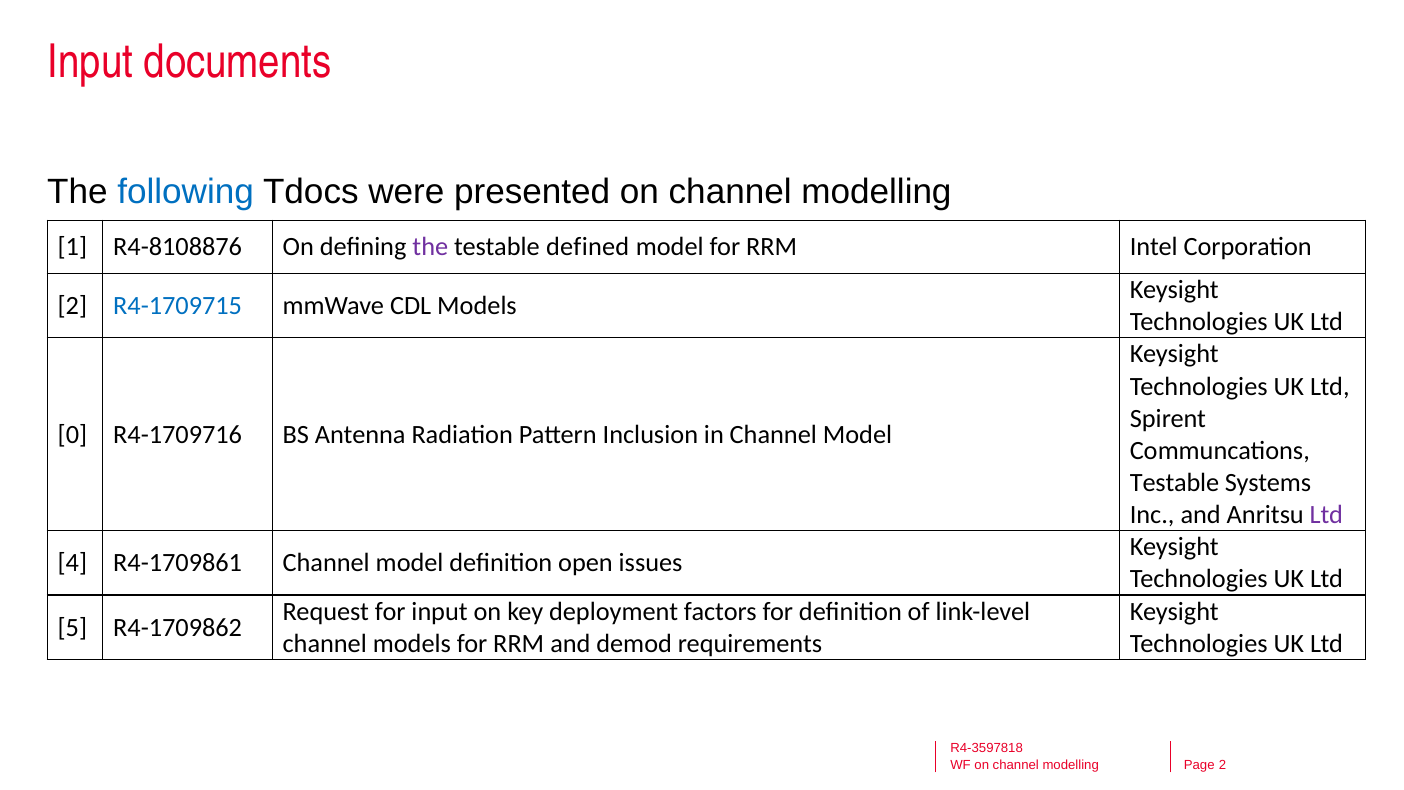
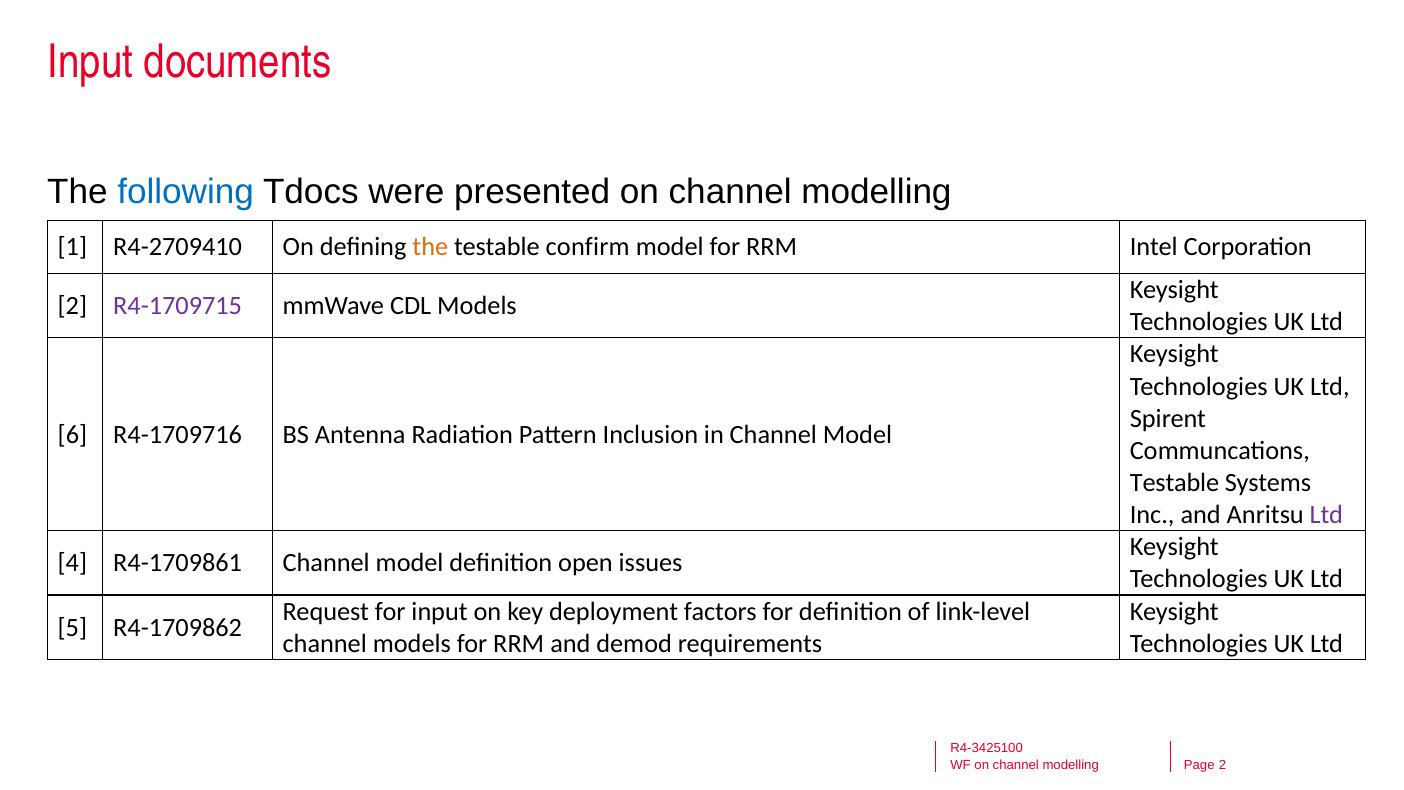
R4-8108876: R4-8108876 -> R4-2709410 (178, 247)
the colour: purple -> orange (430, 247)
defined: defined -> confirm (588, 247)
R4-1709715 colour: blue -> purple (178, 306)
0: 0 -> 6 (72, 434)
R4-3597818: R4-3597818 -> R4-3425100 (987, 748)
